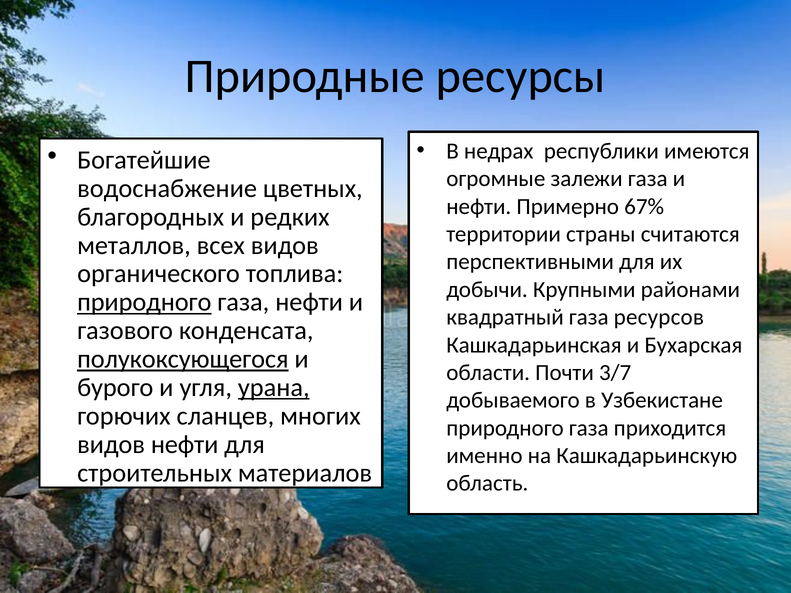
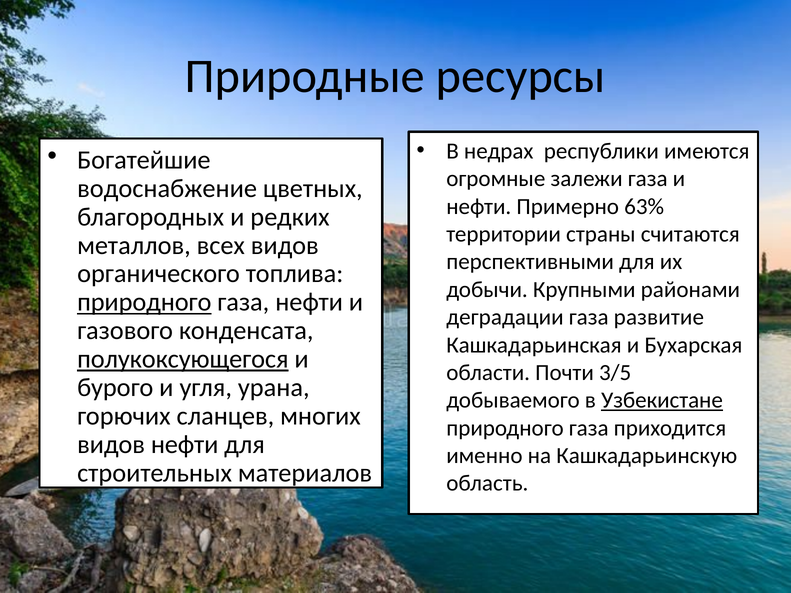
67%: 67% -> 63% (644, 207)
квадратный: квадратный -> деградации (505, 317)
ресурсов: ресурсов -> развитие (659, 317)
3/7: 3/7 -> 3/5 (615, 373)
урана underline: present -> none (274, 388)
Узбекистане underline: none -> present (662, 400)
